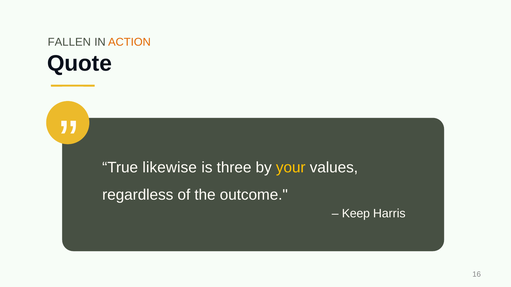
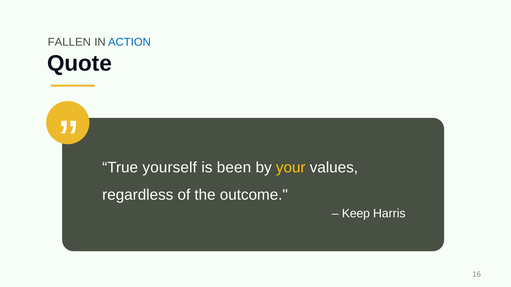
ACTION colour: orange -> blue (129, 42)
likewise: likewise -> yourself (170, 168)
three: three -> been (234, 168)
